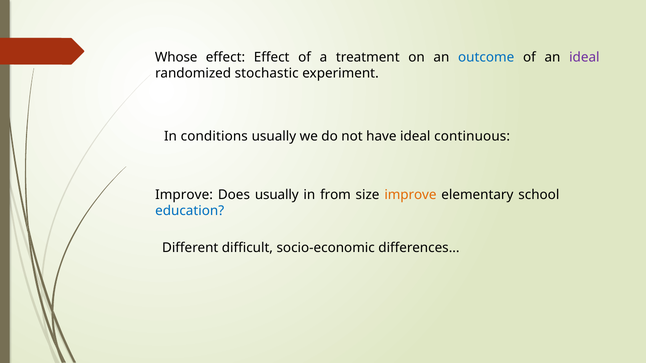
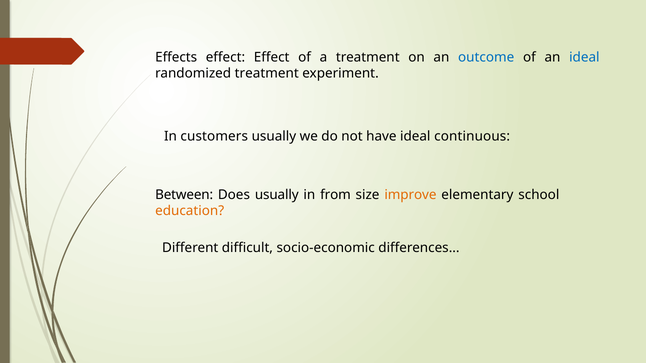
Whose: Whose -> Effects (176, 57)
ideal colour: purple -> blue (584, 57)
randomized stochastic: stochastic -> treatment (267, 74)
conditions: conditions -> customers (214, 136)
Improve: Improve -> Between (184, 195)
education colour: blue -> orange (190, 211)
